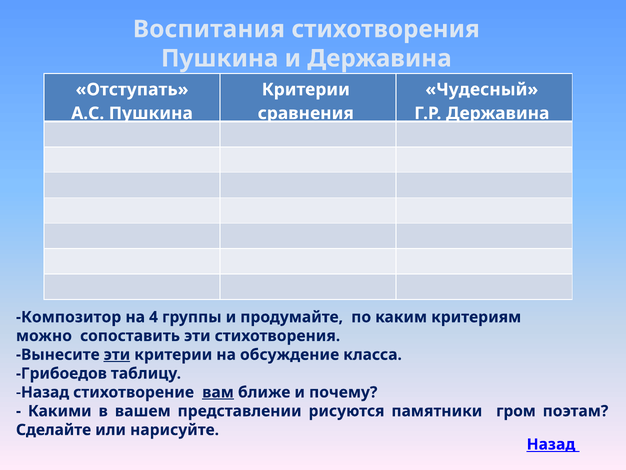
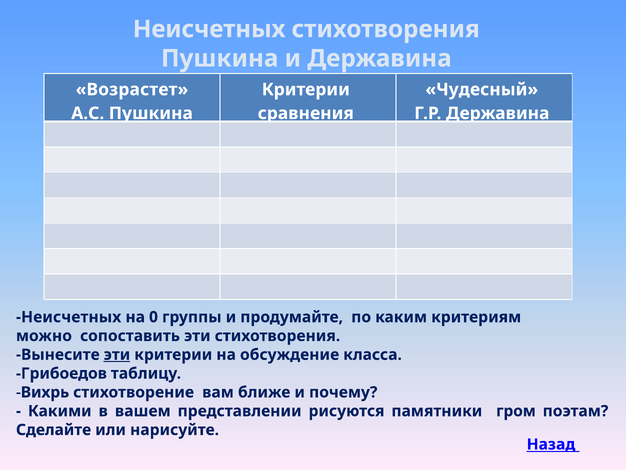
Воспитания: Воспитания -> Неисчетных (209, 29)
Отступать: Отступать -> Возрастет (132, 89)
Композитор: Композитор -> Неисчетных (69, 317)
4: 4 -> 0 (153, 317)
Назад: Назад -> Вихрь (43, 392)
вам underline: present -> none (218, 392)
